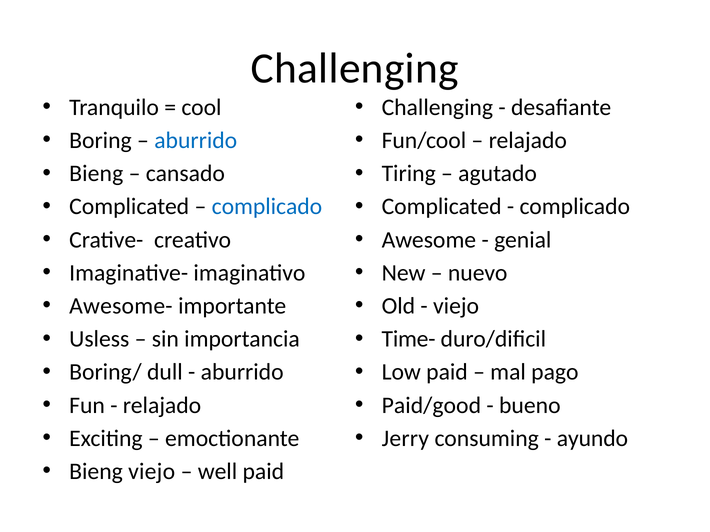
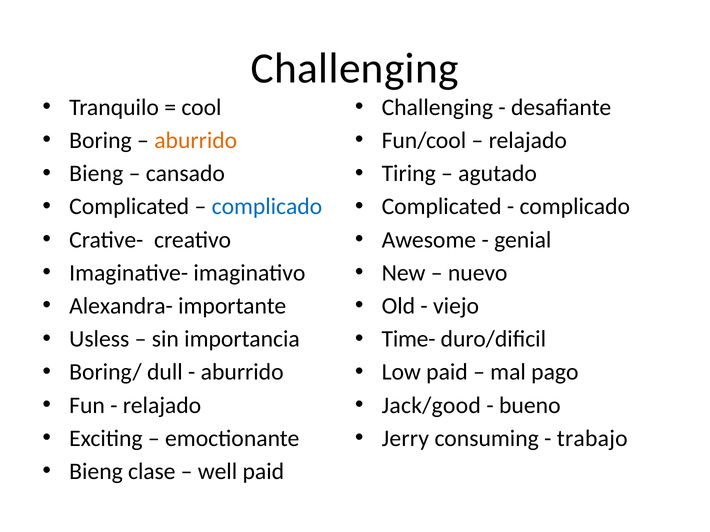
aburrido colour: blue -> orange (196, 141)
Awesome-: Awesome- -> Alexandra- (121, 306)
Paid/good: Paid/good -> Jack/good (431, 406)
ayundo: ayundo -> trabajo (592, 439)
Bieng viejo: viejo -> clase (152, 472)
